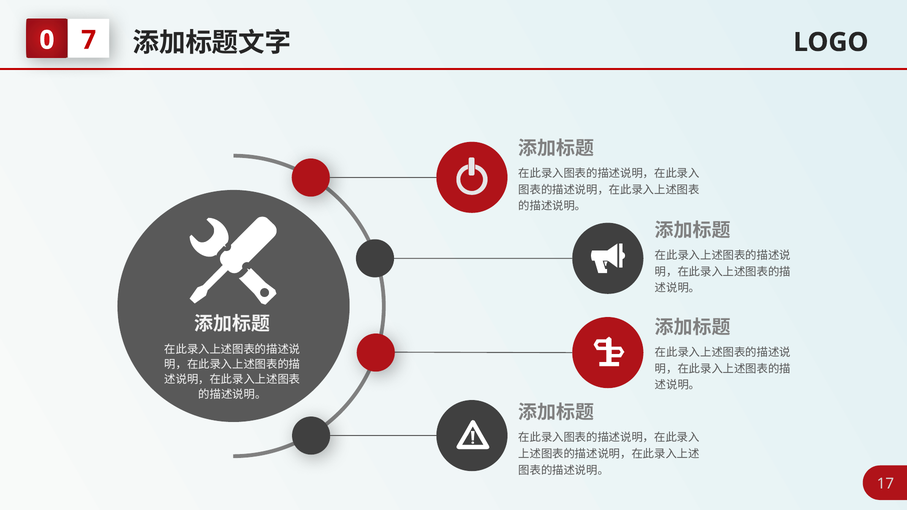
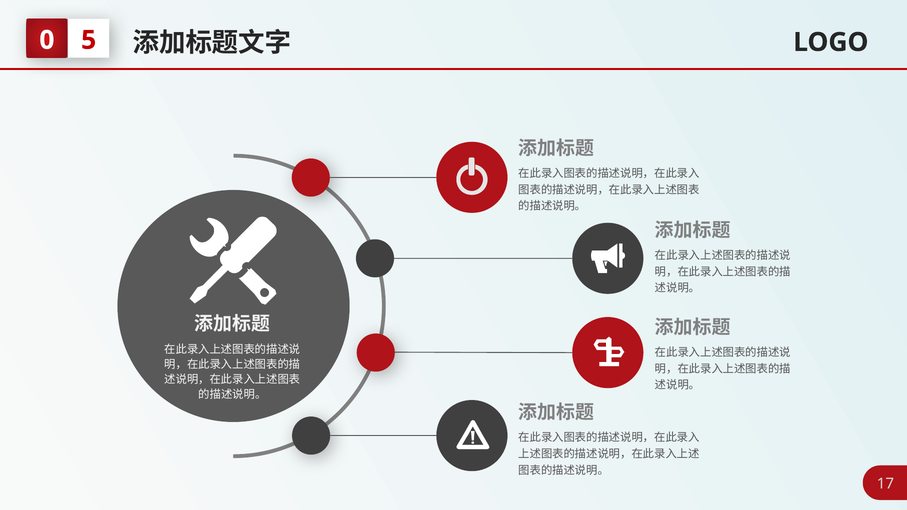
7: 7 -> 5 (89, 40)
